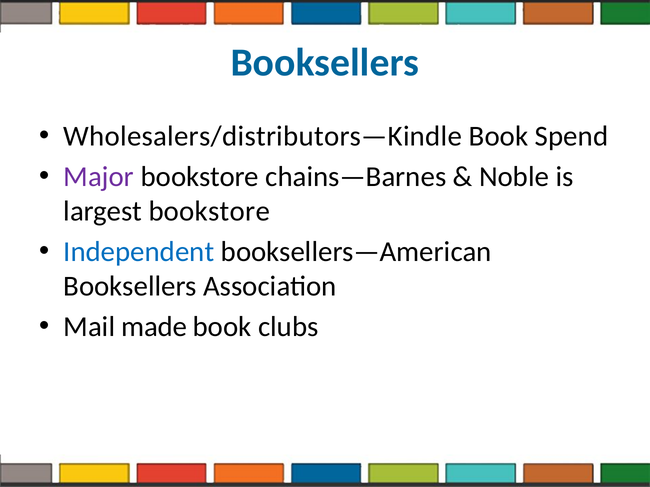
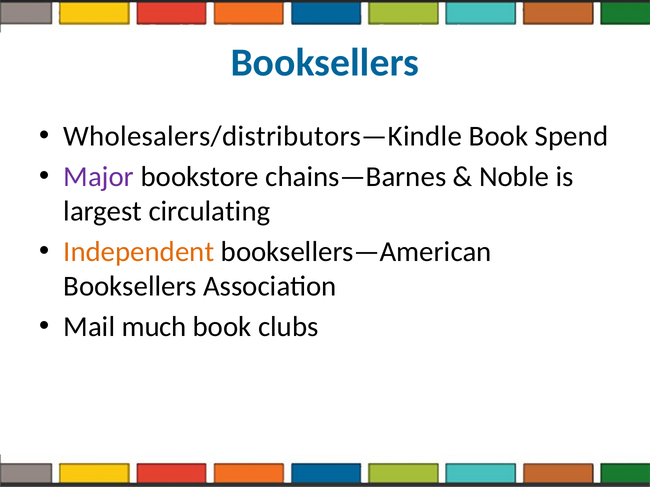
largest bookstore: bookstore -> circulating (209, 211)
Independent colour: blue -> orange (139, 252)
made: made -> much (154, 327)
